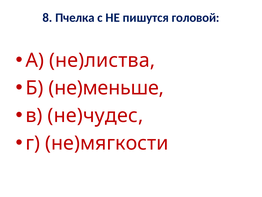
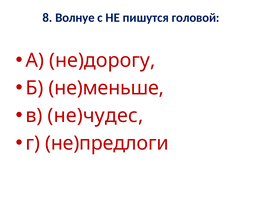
Пчелка: Пчелка -> Волнуе (75, 18)
не)листва: не)листва -> не)дорогу (102, 60)
не)мягкости: не)мягкости -> не)предлоги (107, 143)
